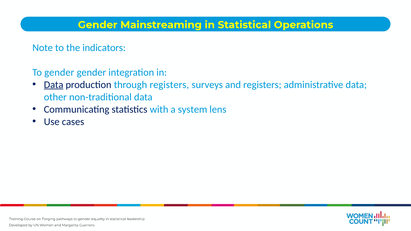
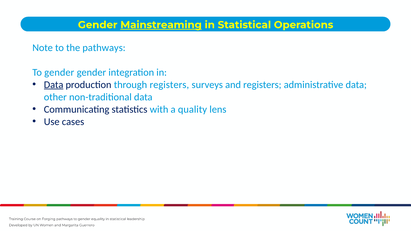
Mainstreaming underline: none -> present (161, 25)
the indicators: indicators -> pathways (104, 48)
system: system -> quality (192, 109)
